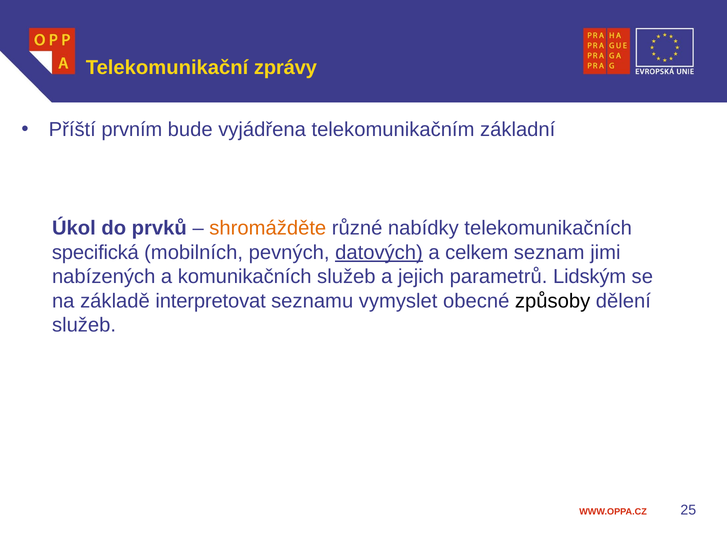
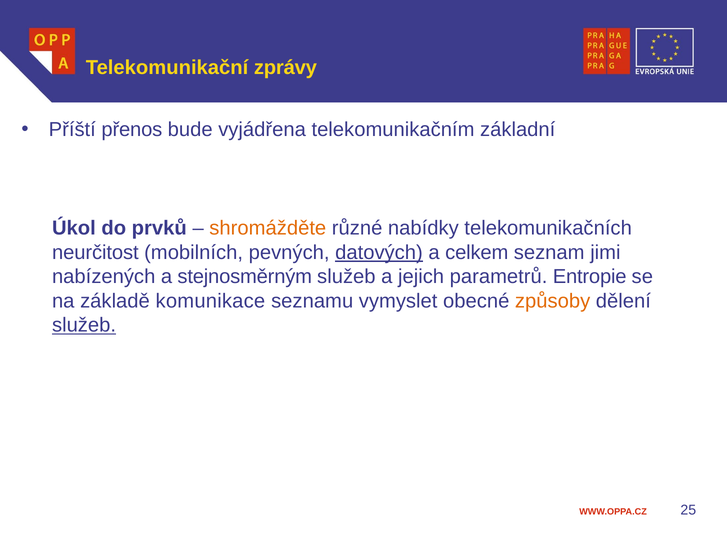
prvním: prvním -> přenos (132, 130)
specifická: specifická -> neurčitost (95, 253)
komunikačních: komunikačních -> stejnosměrným (245, 277)
Lidským: Lidským -> Entropie (590, 277)
interpretovat: interpretovat -> komunikace (210, 301)
způsoby colour: black -> orange (553, 301)
služeb underline: none -> present (84, 325)
